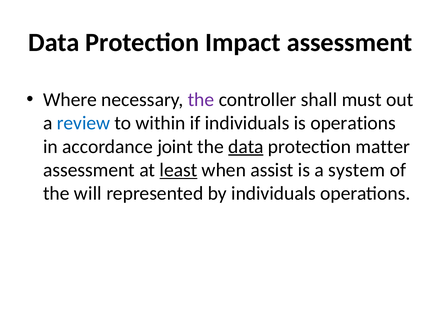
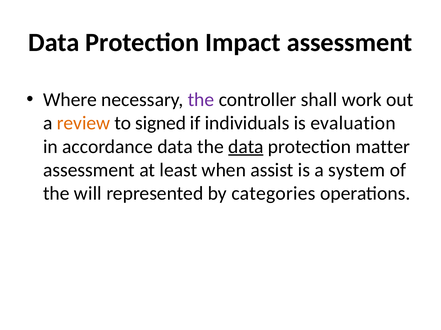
must: must -> work (362, 100)
review colour: blue -> orange (83, 123)
within: within -> signed (161, 123)
is operations: operations -> evaluation (353, 123)
accordance joint: joint -> data (175, 147)
least underline: present -> none (178, 170)
by individuals: individuals -> categories (273, 194)
